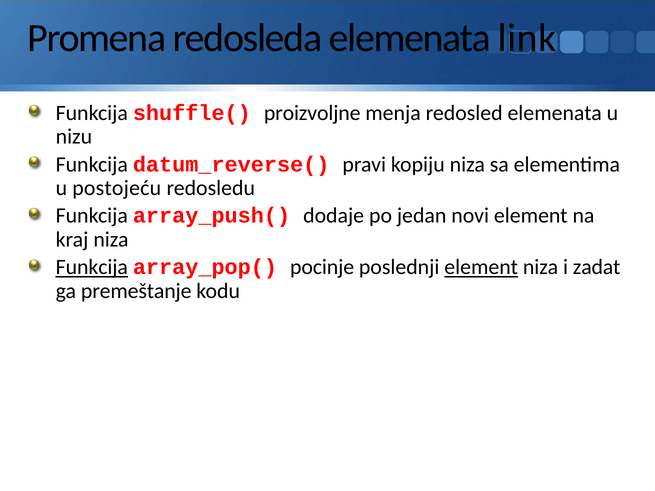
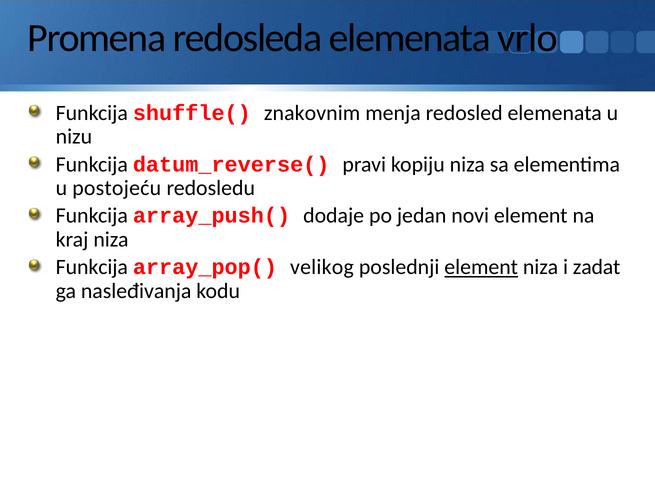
link: link -> vrlo (528, 38)
proizvoljne: proizvoljne -> znakovnim (312, 113)
Funkcija underline: present -> none (92, 267)
pocinje: pocinje -> velikog (322, 267)
premeštanje: premeštanje -> nasleđivanja (136, 291)
